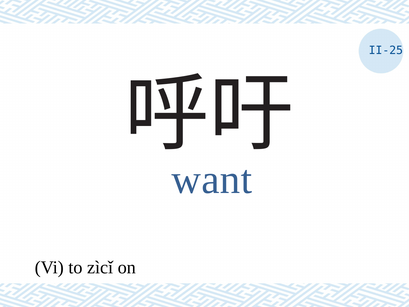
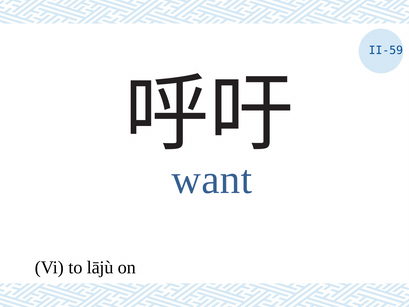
II-25: II-25 -> II-59 (386, 51)
zìcǐ: zìcǐ -> lājù (100, 267)
